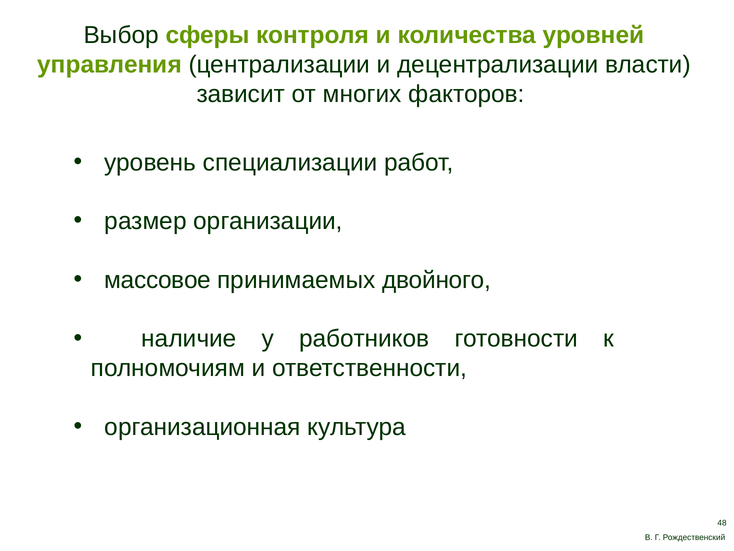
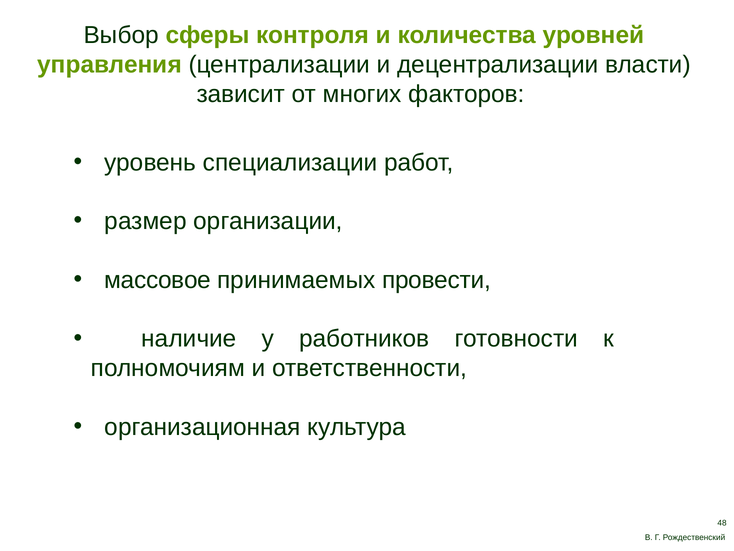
двойного: двойного -> провести (437, 280)
